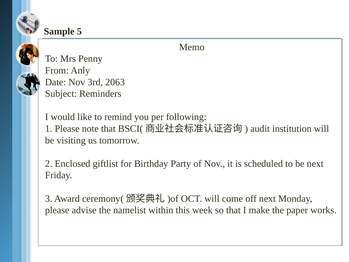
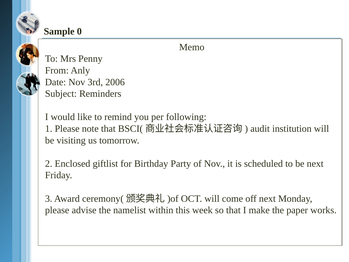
5: 5 -> 0 (79, 31)
2063: 2063 -> 2006 (115, 82)
